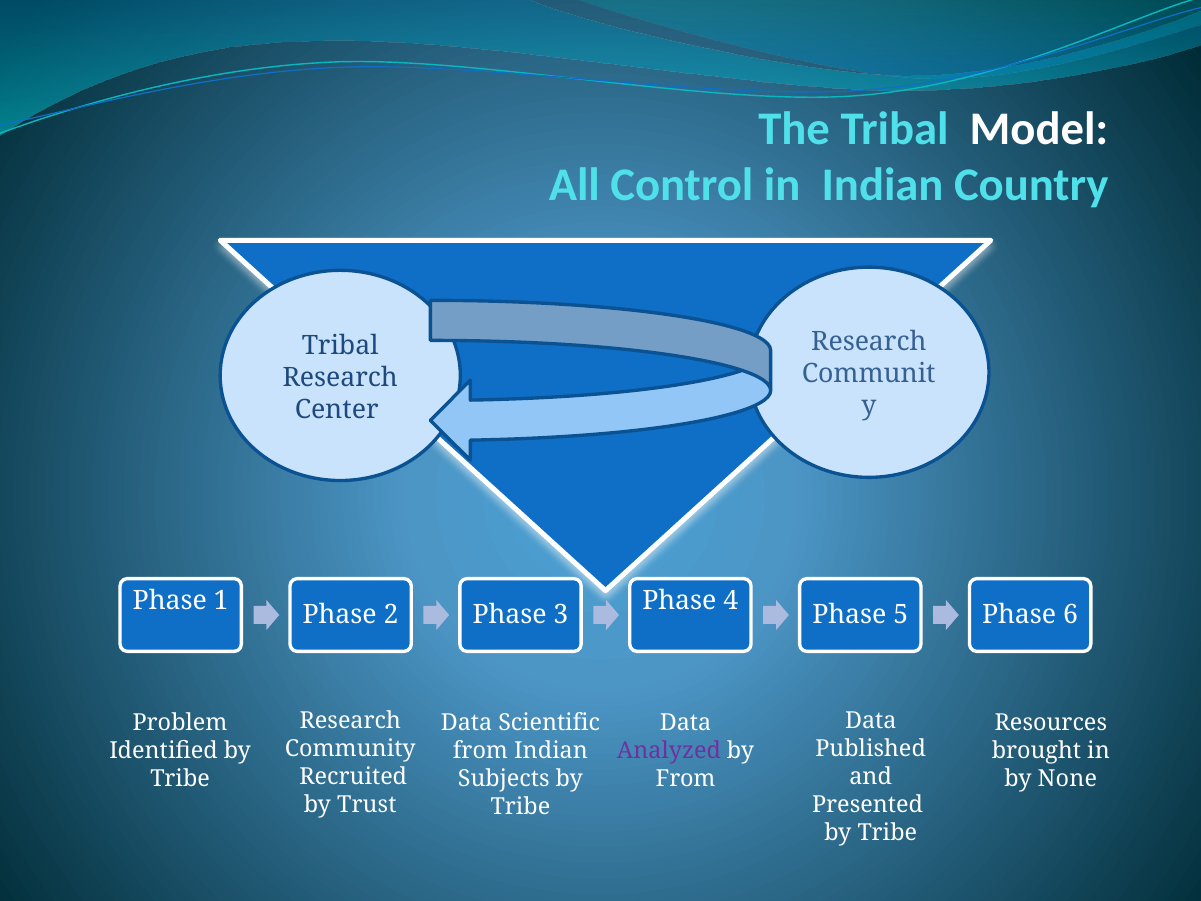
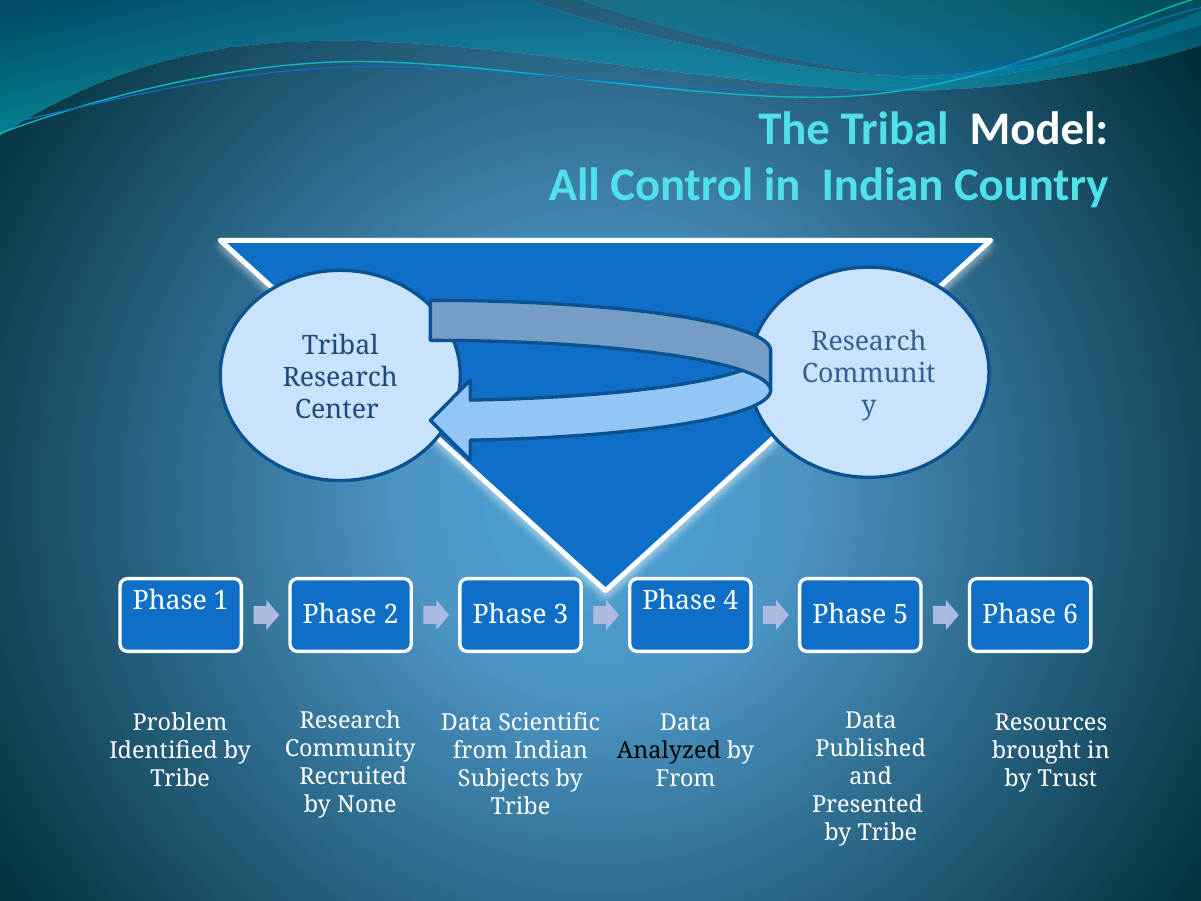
Analyzed colour: purple -> black (669, 750)
None: None -> Trust (1067, 778)
Trust: Trust -> None (367, 805)
